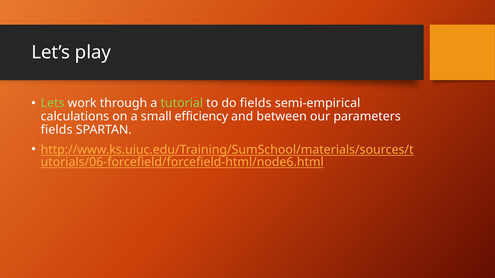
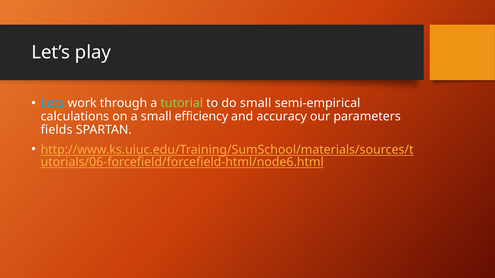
Lets colour: light green -> light blue (53, 103)
do fields: fields -> small (256, 103)
between: between -> accuracy (282, 117)
